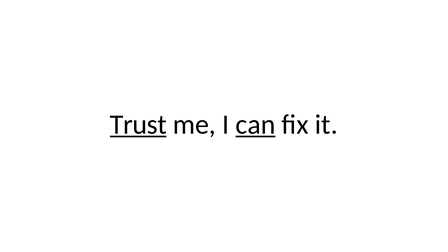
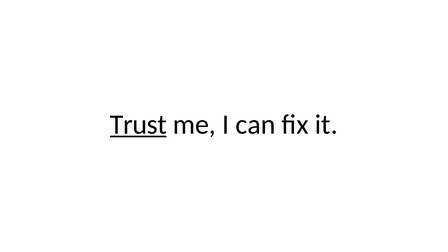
can underline: present -> none (256, 125)
